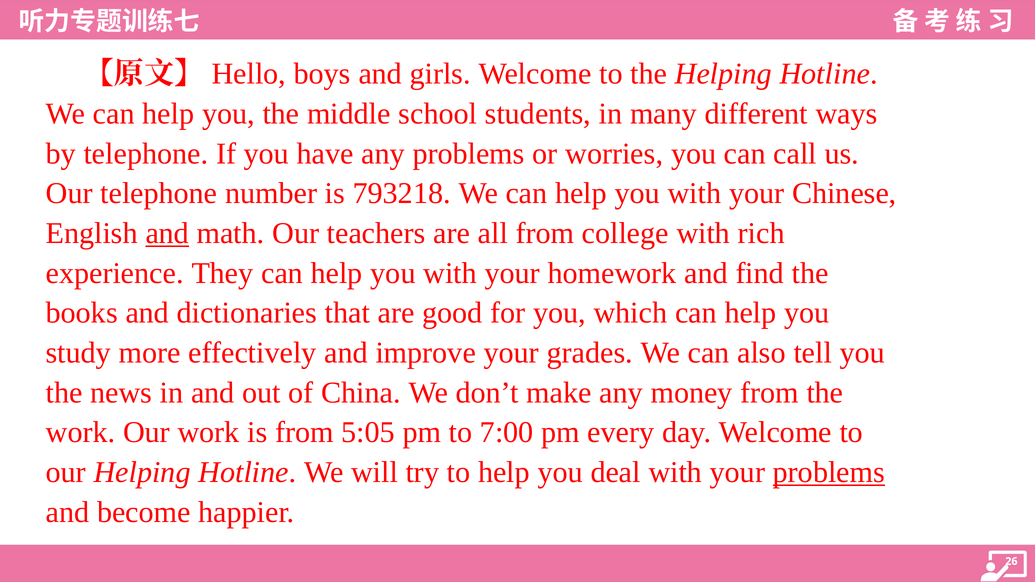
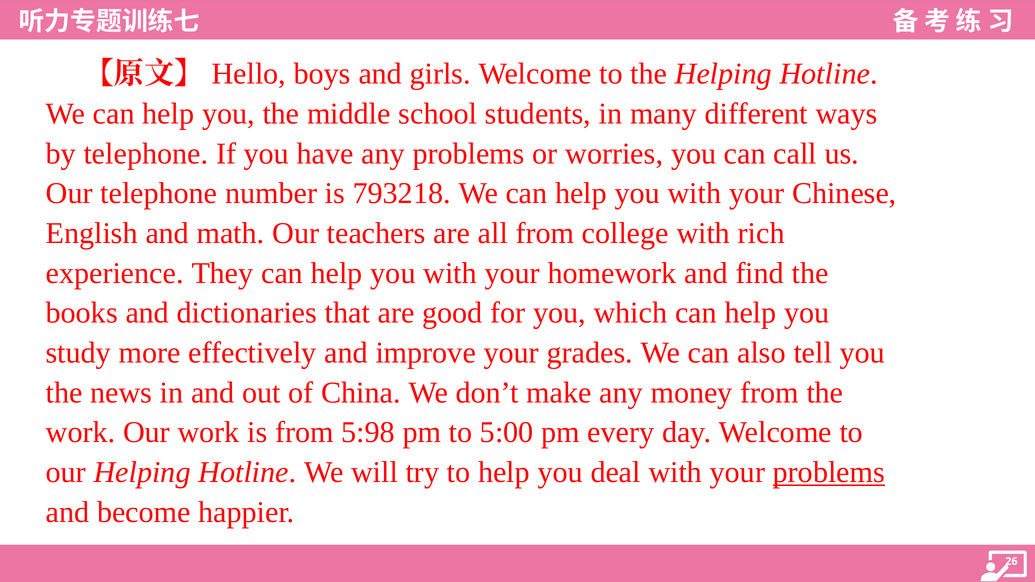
and underline: present -> none (167, 233)
5:05: 5:05 -> 5:98 (368, 433)
7:00: 7:00 -> 5:00 (507, 433)
